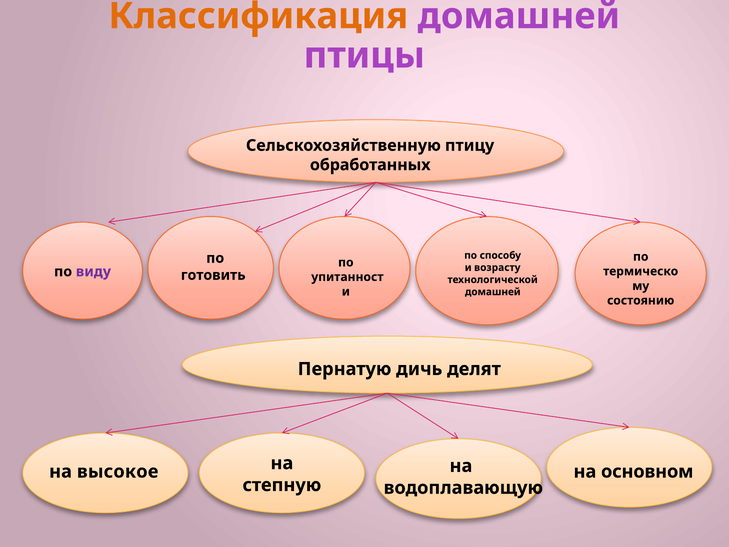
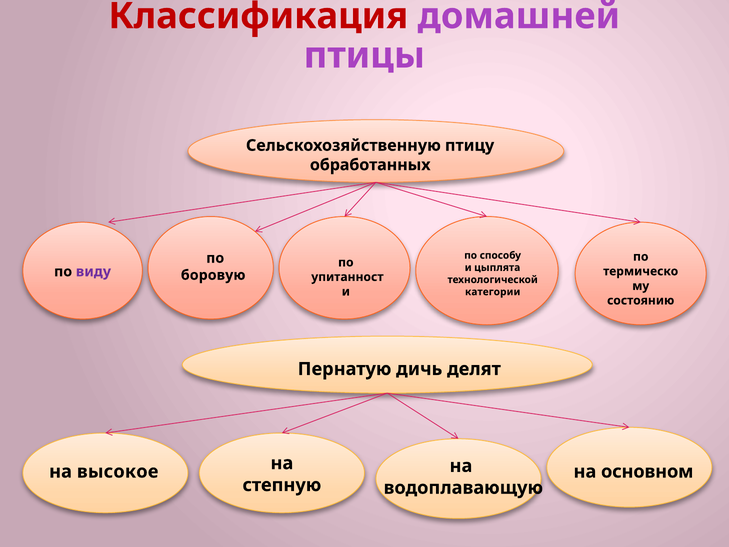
Классификация colour: orange -> red (258, 16)
возрасту: возрасту -> цыплята (497, 267)
готовить: готовить -> боровую (213, 275)
домашней: домашней -> категории (493, 292)
